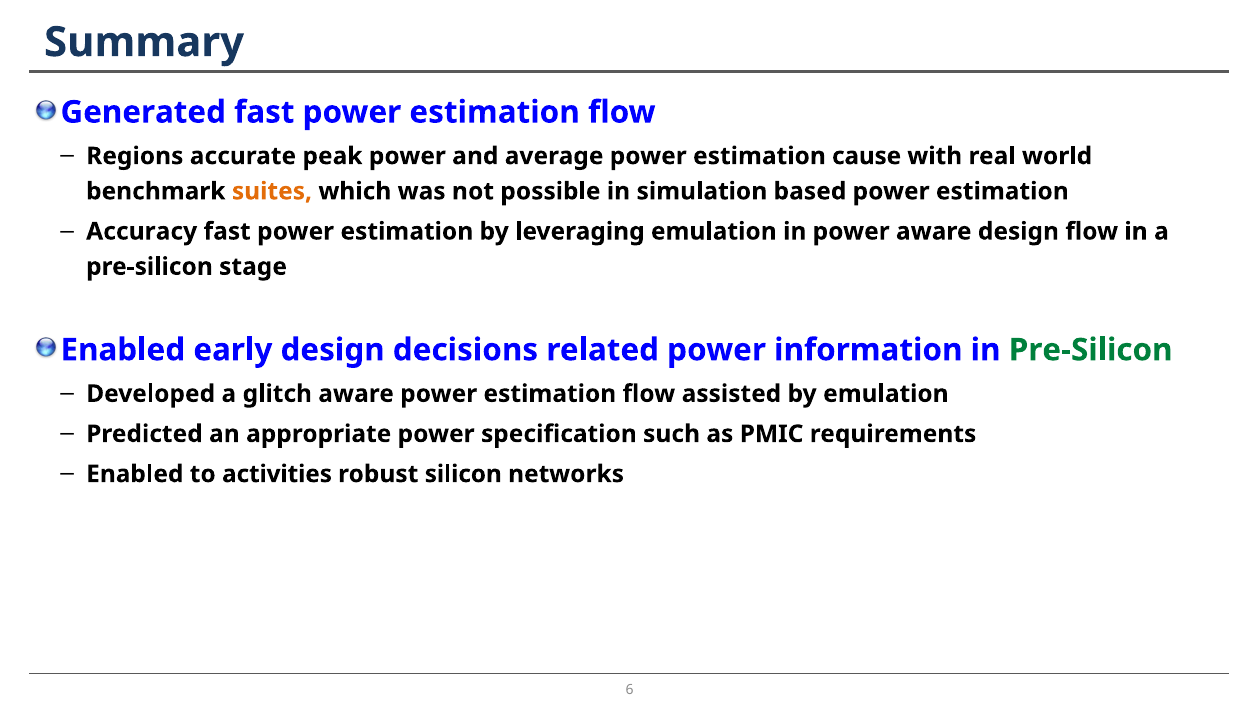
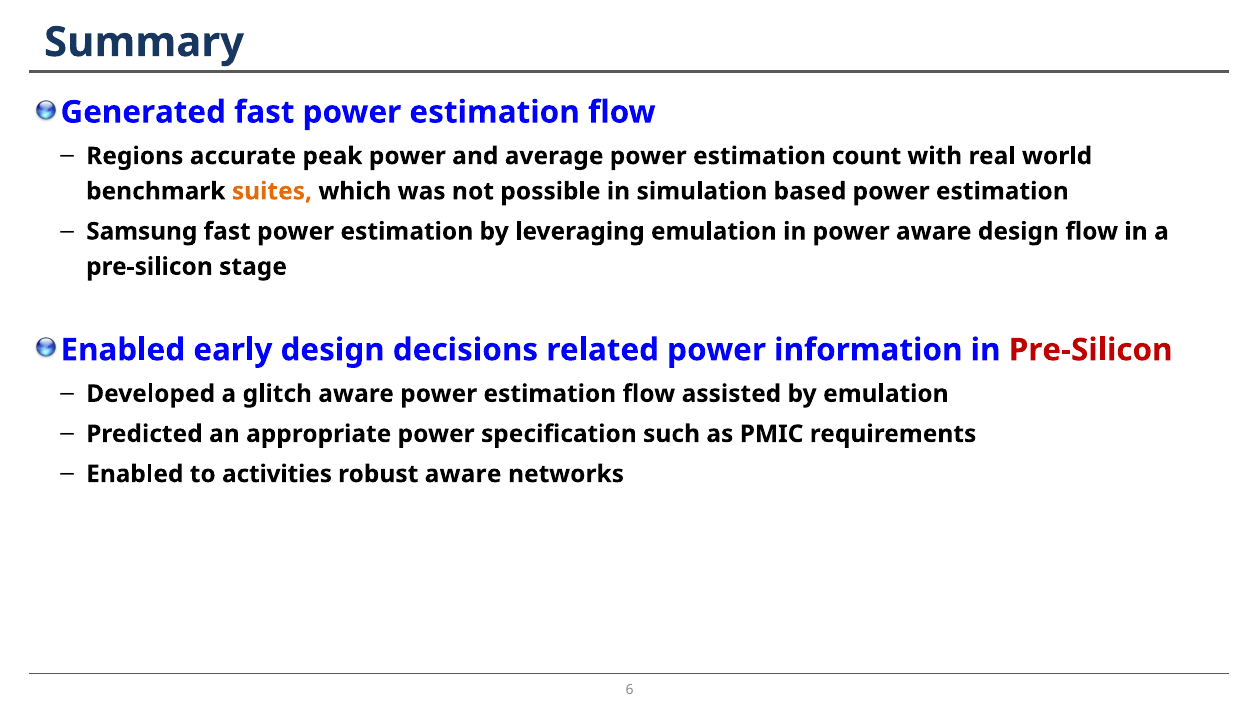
cause: cause -> count (867, 156)
Accuracy: Accuracy -> Samsung (142, 232)
Pre-Silicon colour: green -> red (1091, 350)
robust silicon: silicon -> aware (463, 474)
